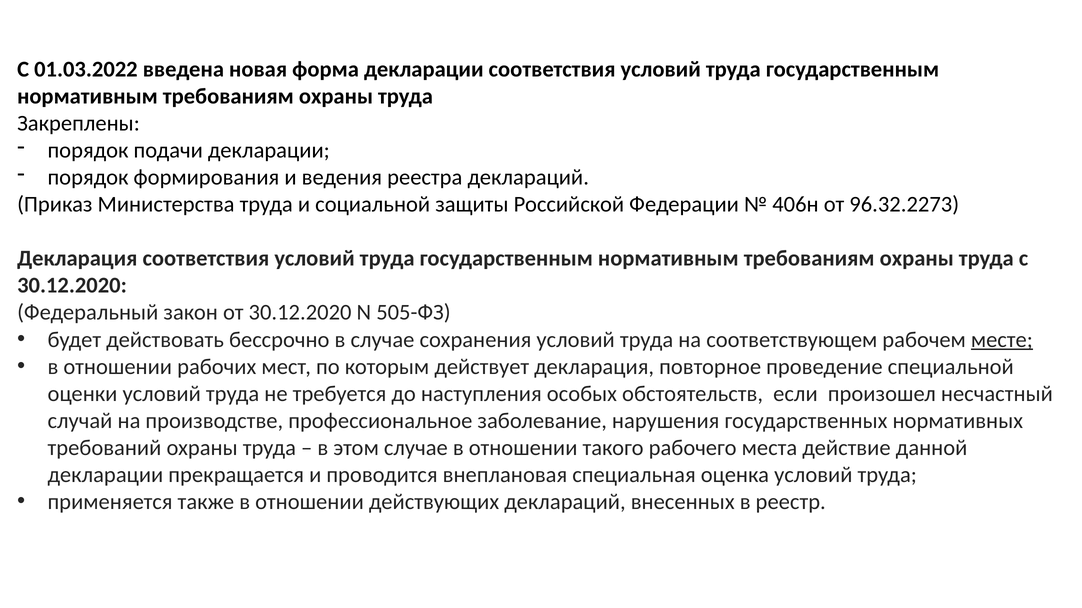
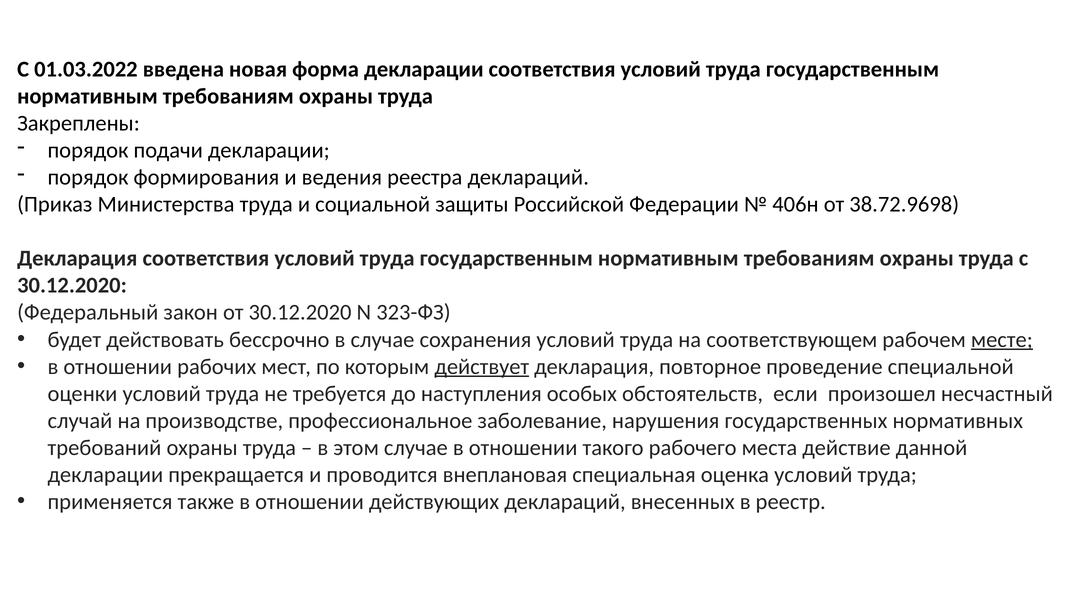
96.32.2273: 96.32.2273 -> 38.72.9698 (904, 205)
505-ФЗ: 505-ФЗ -> 323-ФЗ (413, 313)
действует underline: none -> present (482, 367)
